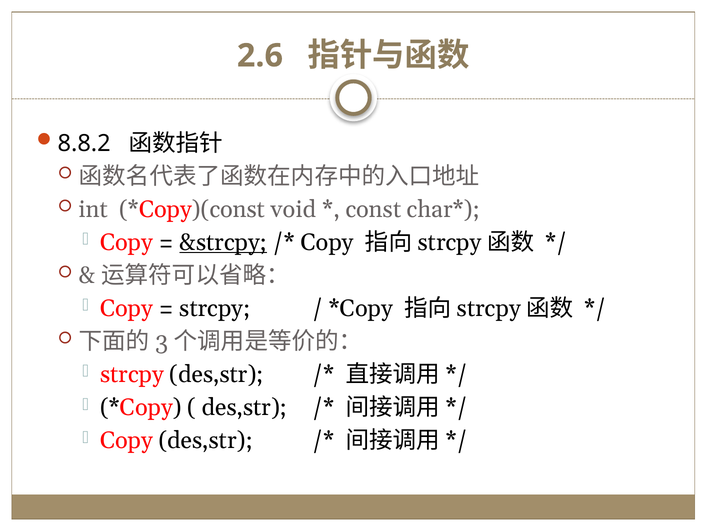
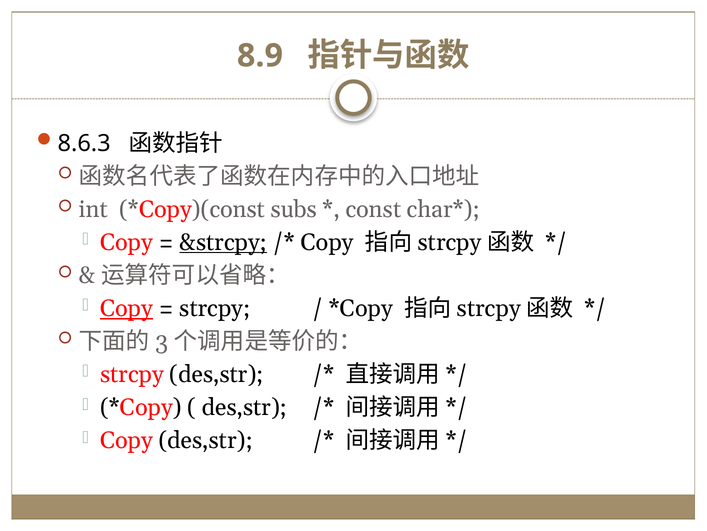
2.6: 2.6 -> 8.9 (260, 56)
8.8.2: 8.8.2 -> 8.6.3 (84, 143)
void: void -> subs (294, 209)
Copy underline: none -> present (127, 308)
